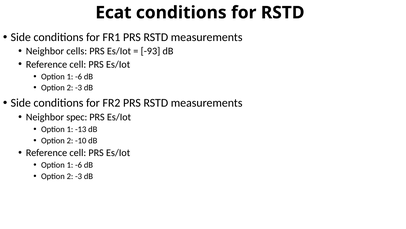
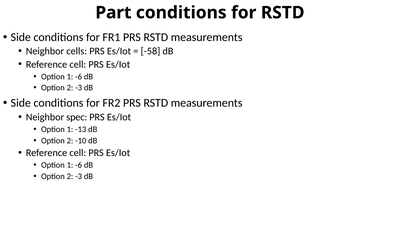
Ecat: Ecat -> Part (113, 13)
-93: -93 -> -58 (150, 51)
